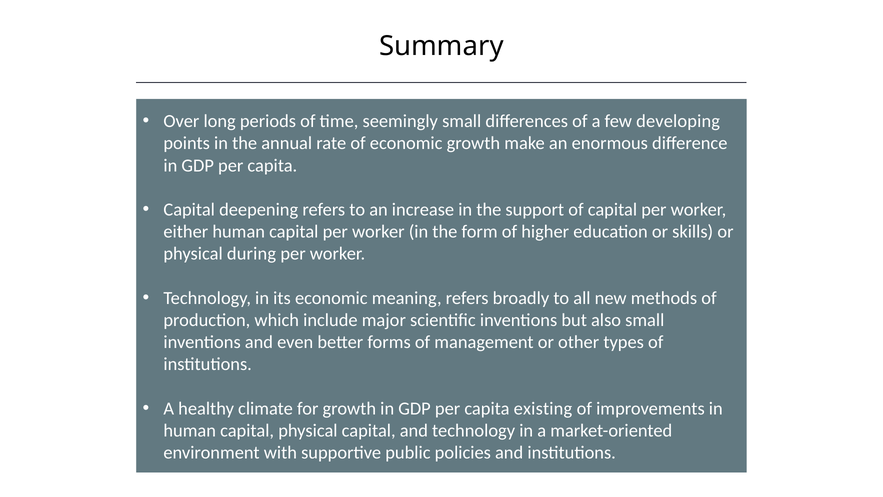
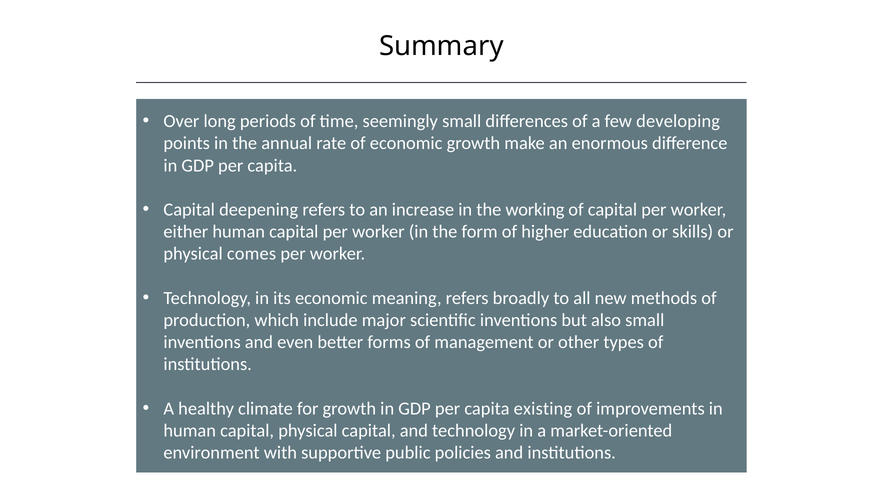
support: support -> working (535, 209)
during: during -> comes (252, 254)
